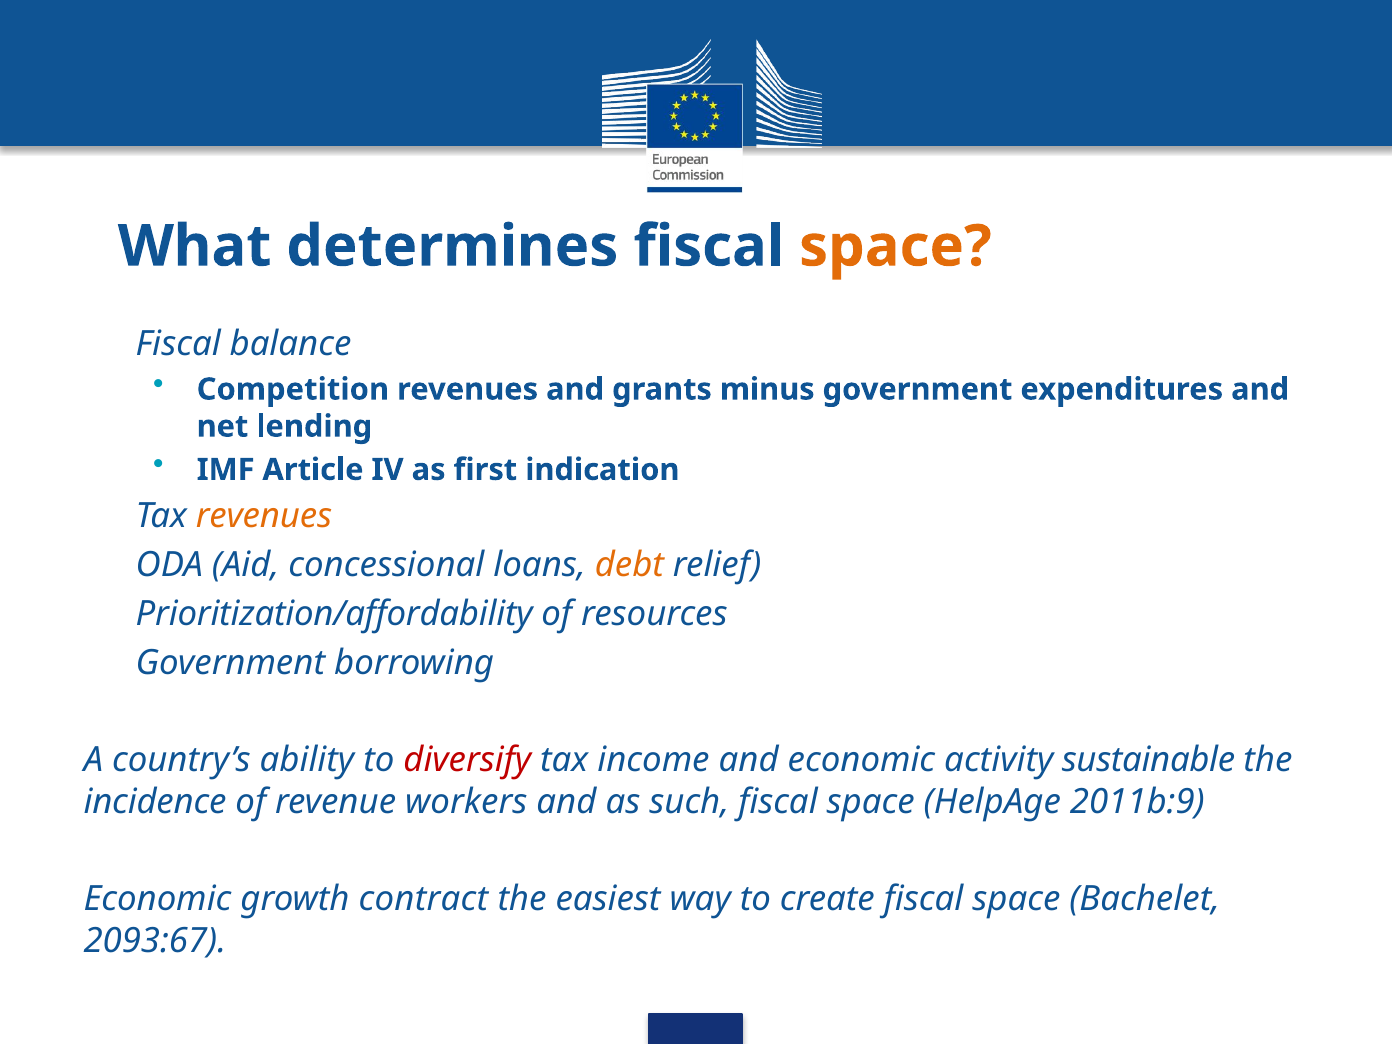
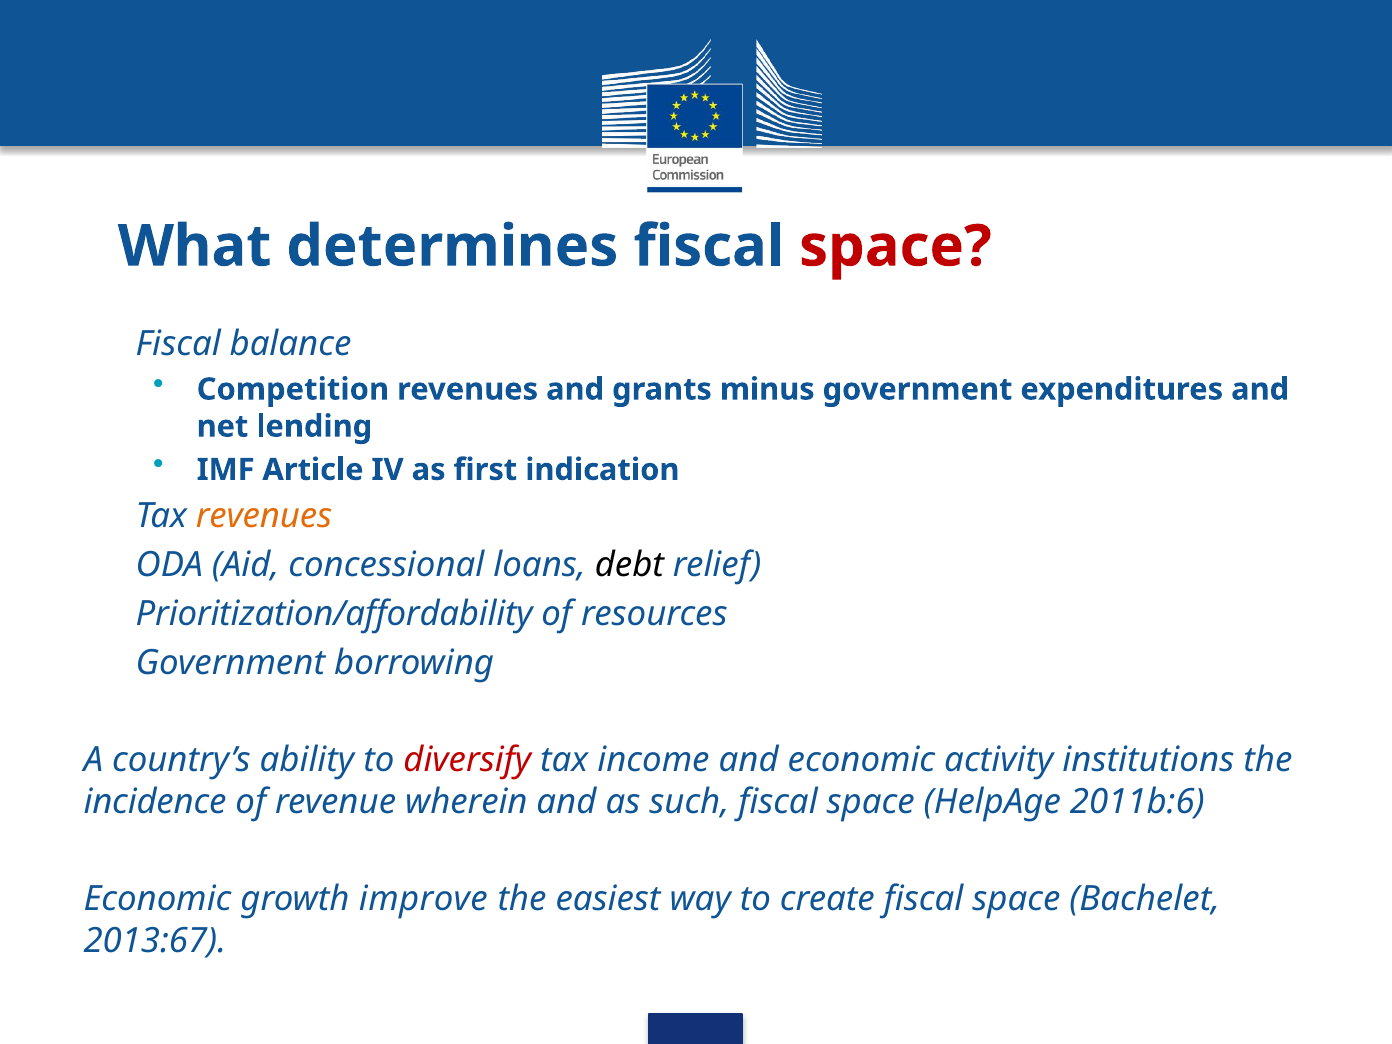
space colour: orange -> red (895, 246)
debt colour: orange -> black (629, 565)
sustainable: sustainable -> institutions (1148, 760)
workers: workers -> wherein (466, 802)
2011b:9: 2011b:9 -> 2011b:6 (1137, 802)
contract: contract -> improve (423, 899)
2093:67: 2093:67 -> 2013:67 (155, 941)
